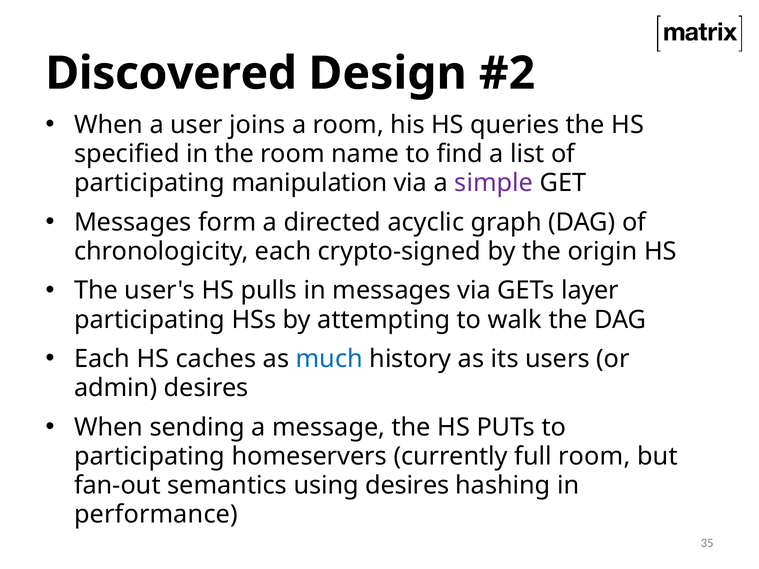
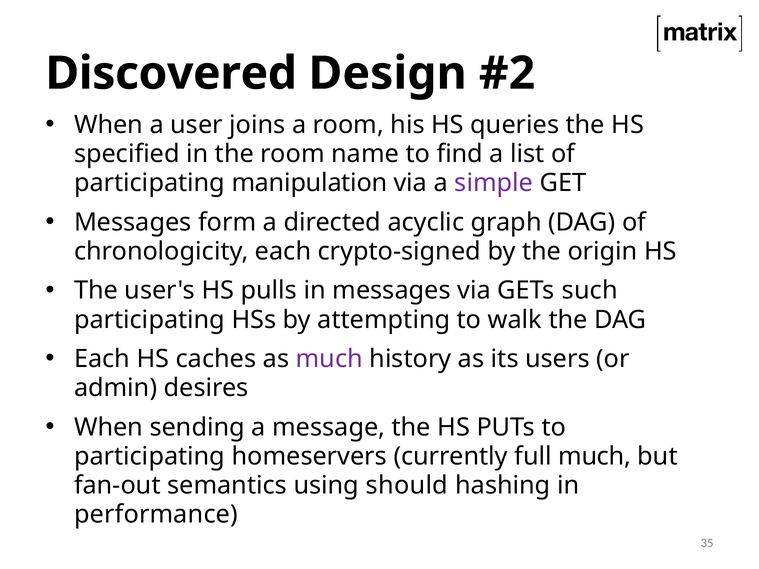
layer: layer -> such (590, 291)
much colour: blue -> purple (329, 359)
full room: room -> much (595, 457)
using desires: desires -> should (407, 486)
